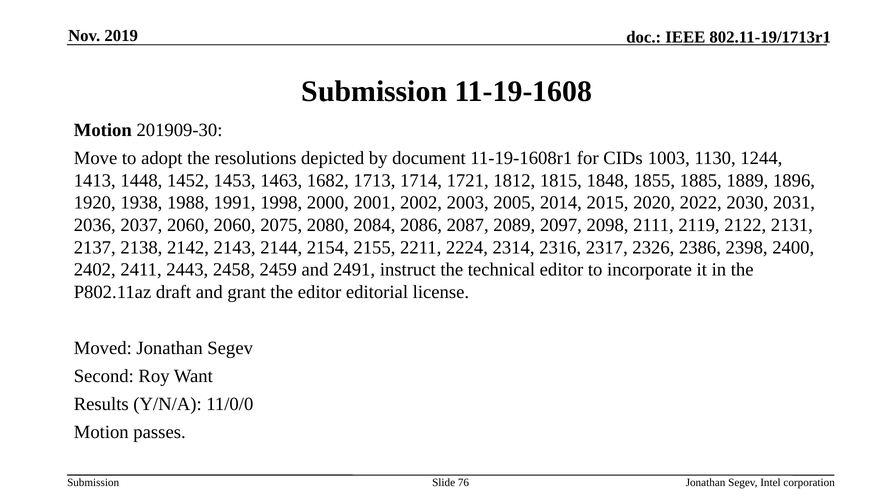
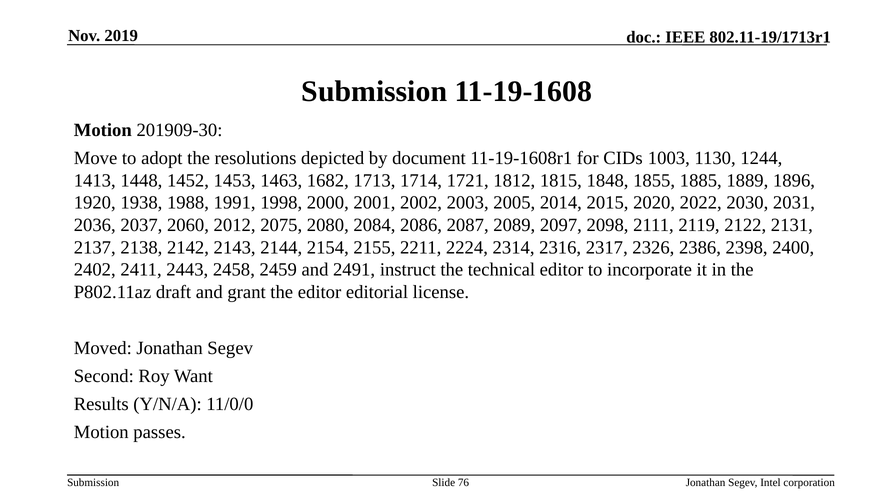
2060 2060: 2060 -> 2012 (235, 225)
